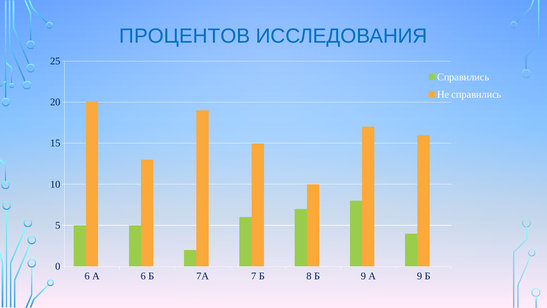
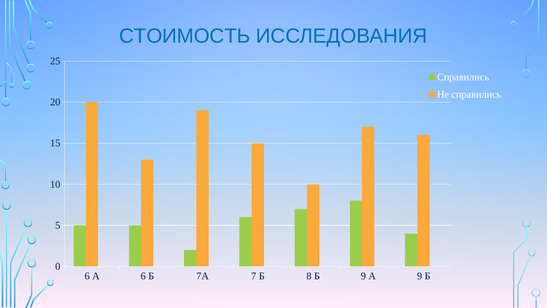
ПРОЦЕНТОВ: ПРОЦЕНТОВ -> СТОИМОСТЬ (185, 36)
